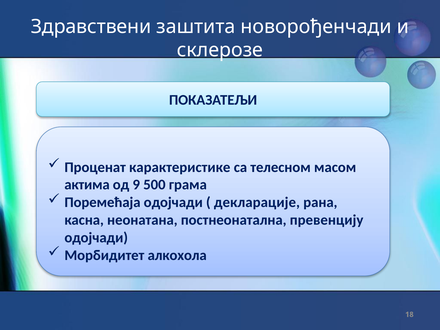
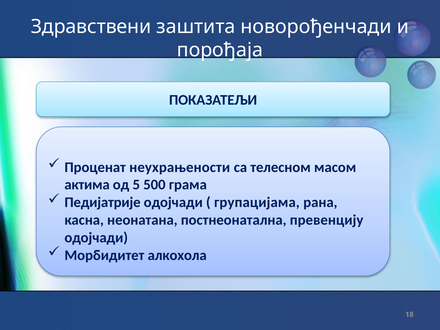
склерозе: склерозе -> порођаја (220, 50)
карактеристике: карактеристике -> неухрањености (180, 167)
9: 9 -> 5 (136, 185)
Поремећаја: Поремећаја -> Педијатрије (102, 202)
декларације: декларације -> групацијама (257, 202)
